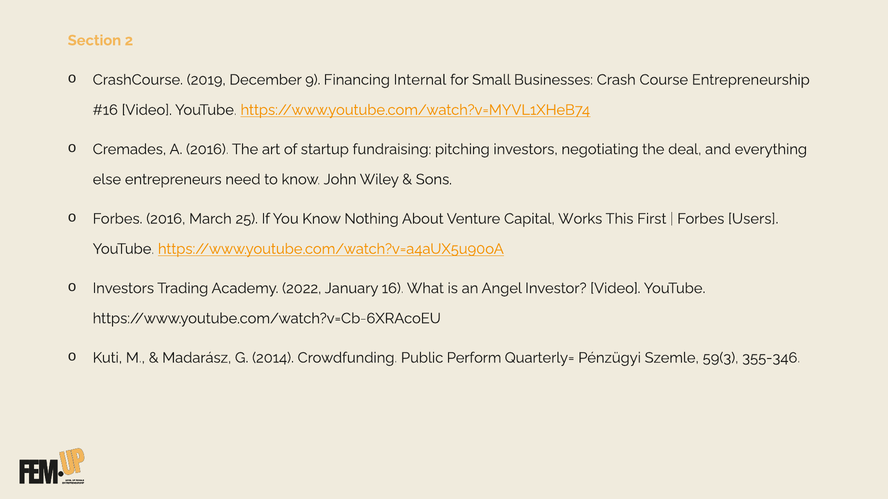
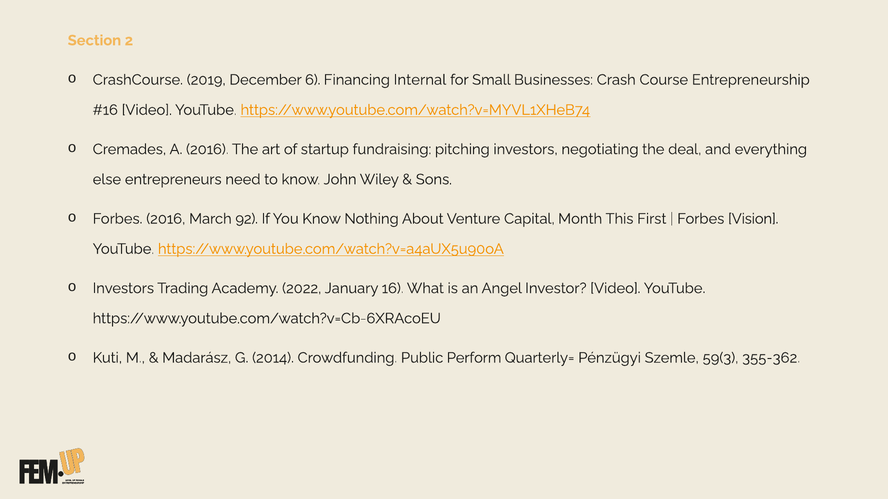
9: 9 -> 6 (313, 80)
25: 25 -> 92 (247, 219)
Works: Works -> Month (580, 219)
Users: Users -> Vision (753, 219)
355-346: 355-346 -> 355-362 (771, 358)
